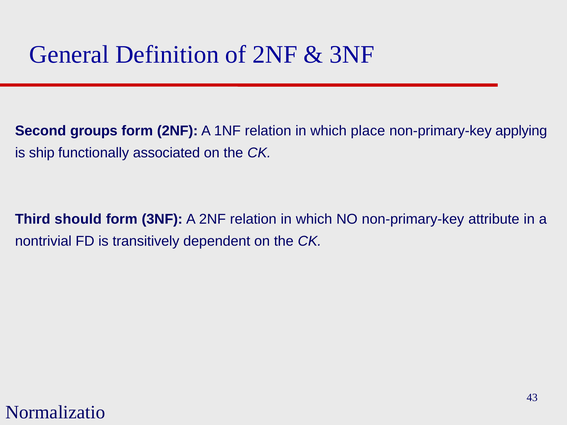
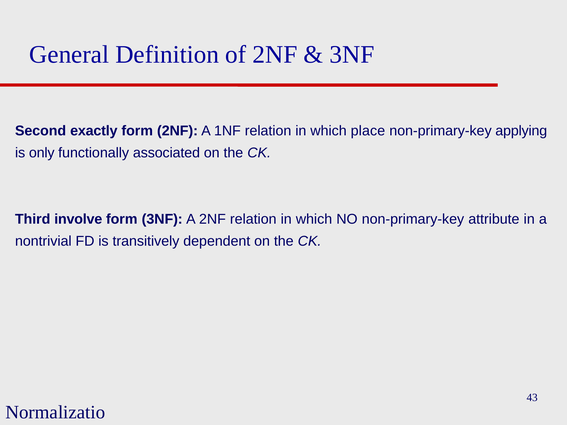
groups: groups -> exactly (94, 131)
ship: ship -> only (42, 153)
should: should -> involve (78, 219)
